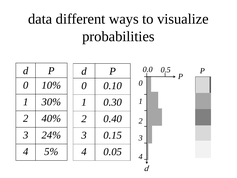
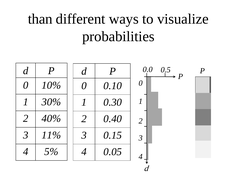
data: data -> than (40, 19)
24%: 24% -> 11% (51, 135)
